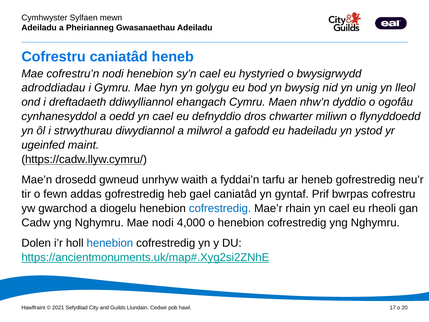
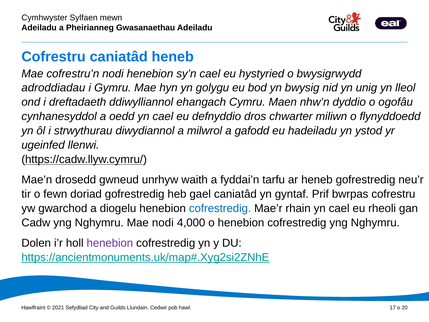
maint: maint -> llenwi (84, 145)
addas: addas -> doriad (86, 194)
henebion colour: blue -> purple (110, 243)
